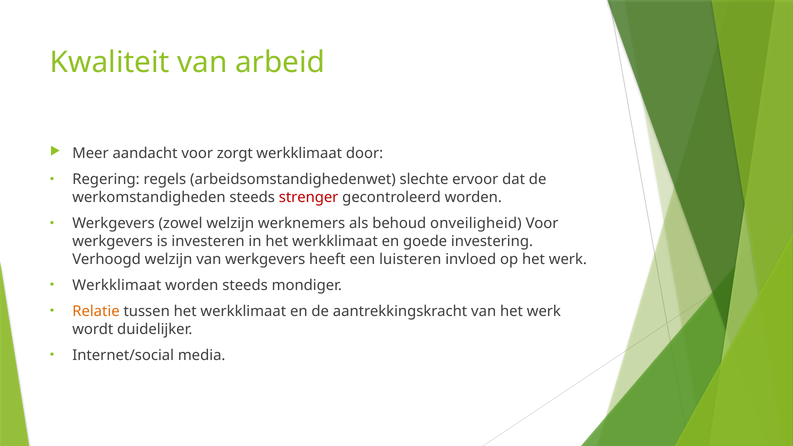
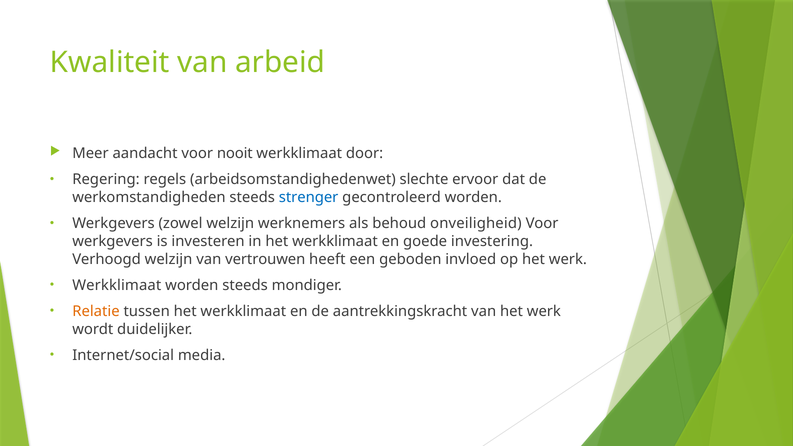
zorgt: zorgt -> nooit (235, 153)
strenger colour: red -> blue (309, 197)
van werkgevers: werkgevers -> vertrouwen (265, 259)
luisteren: luisteren -> geboden (410, 259)
